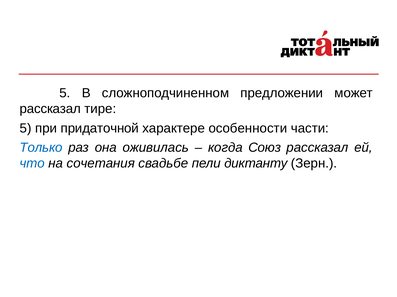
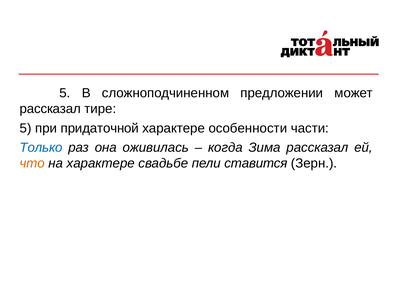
Союз: Союз -> Зима (265, 148)
что colour: blue -> orange (32, 164)
на сочетания: сочетания -> характере (101, 164)
диктанту: диктанту -> ставится (256, 164)
